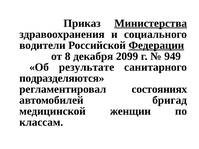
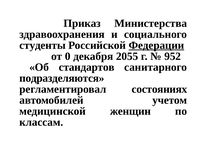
Министерства underline: present -> none (151, 23)
водители: водители -> студенты (43, 45)
8: 8 -> 0 (68, 56)
2099: 2099 -> 2055 (127, 56)
949: 949 -> 952 (173, 56)
результате: результате -> стандартов (87, 67)
бригад: бригад -> учетом (170, 100)
